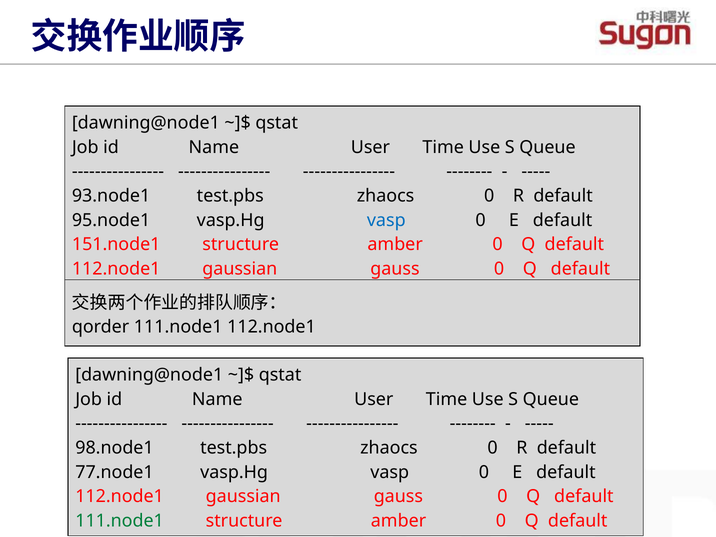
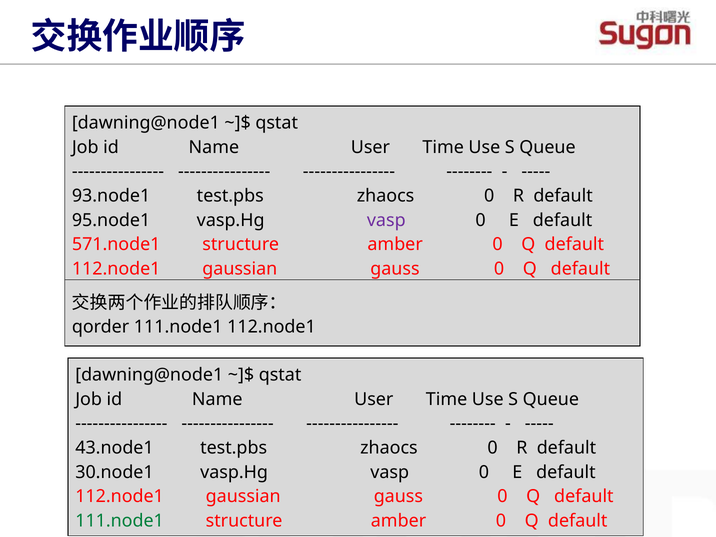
vasp colour: blue -> purple (386, 220)
151.node1: 151.node1 -> 571.node1 (116, 245)
98.node1: 98.node1 -> 43.node1 (114, 448)
77.node1: 77.node1 -> 30.node1 (114, 472)
